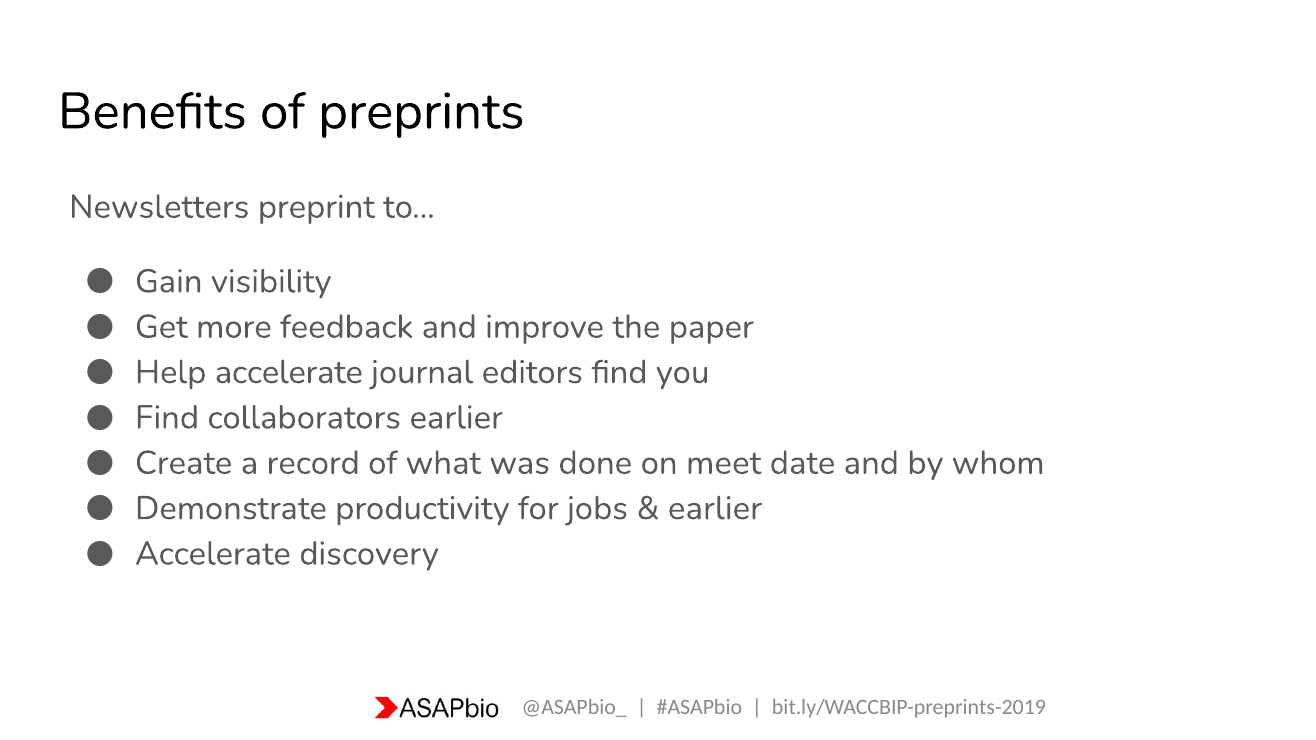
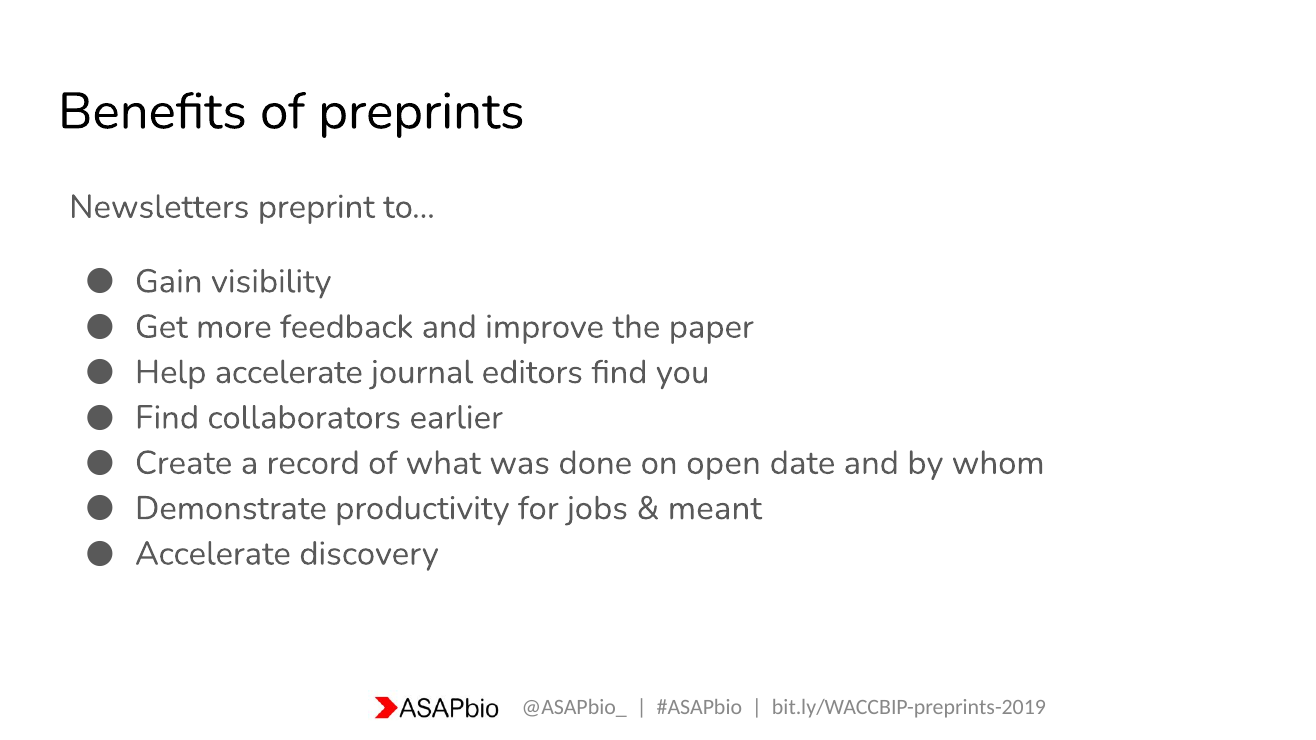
meet: meet -> open (724, 463)
earlier: earlier -> meant (715, 508)
